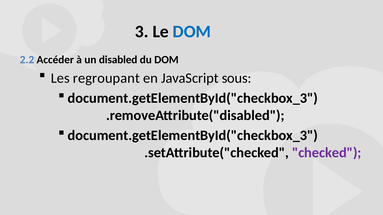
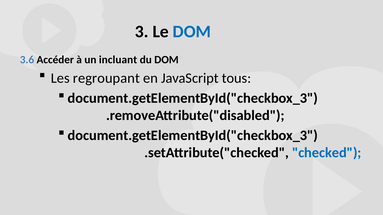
2.2: 2.2 -> 3.6 (27, 60)
disabled: disabled -> incluant (118, 60)
sous: sous -> tous (237, 78)
checked colour: purple -> blue (327, 153)
